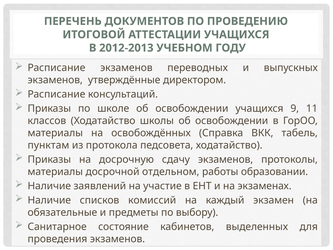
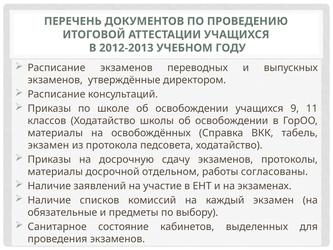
пунктам: пунктам -> экзамен (48, 145)
образовании: образовании -> согласованы (274, 172)
